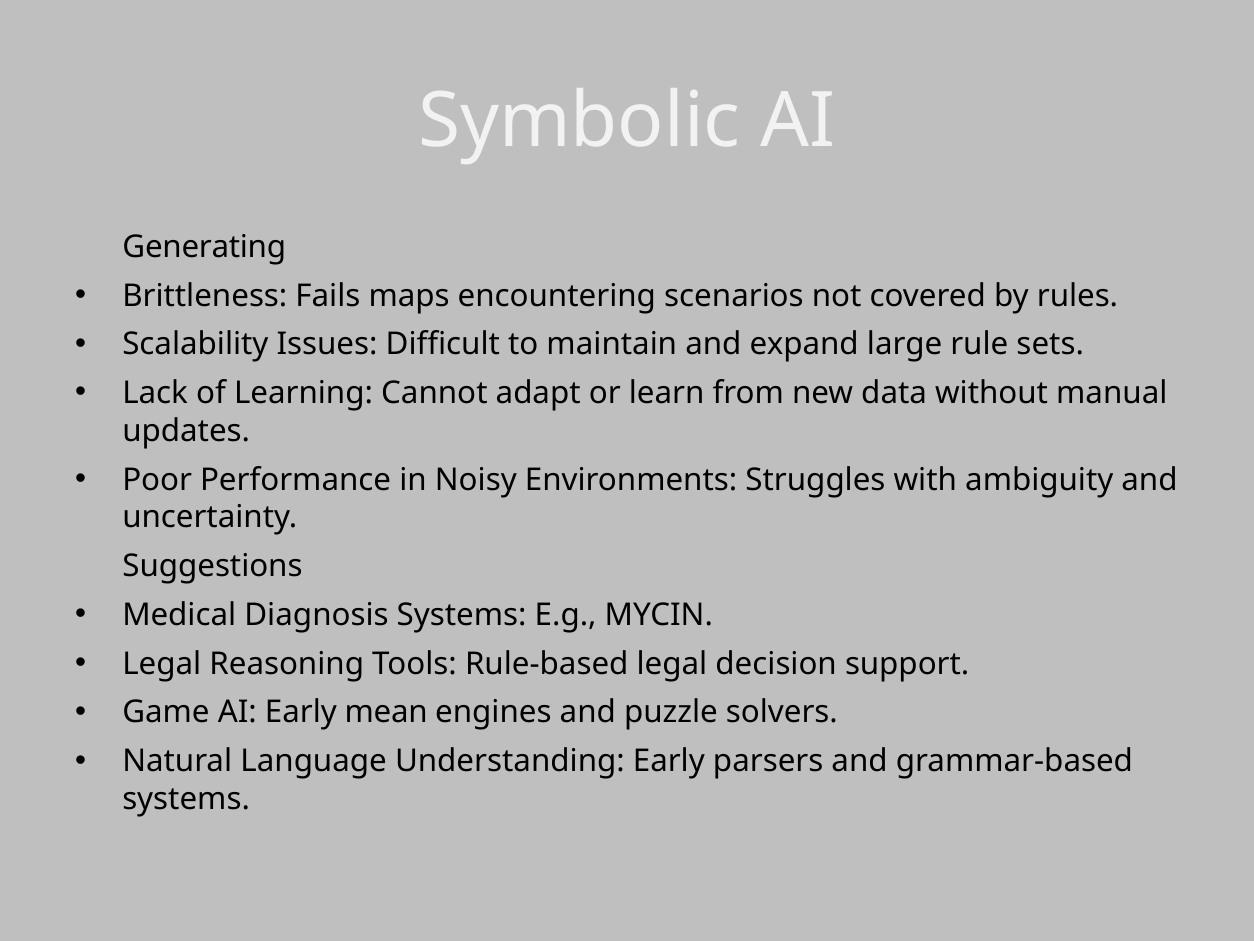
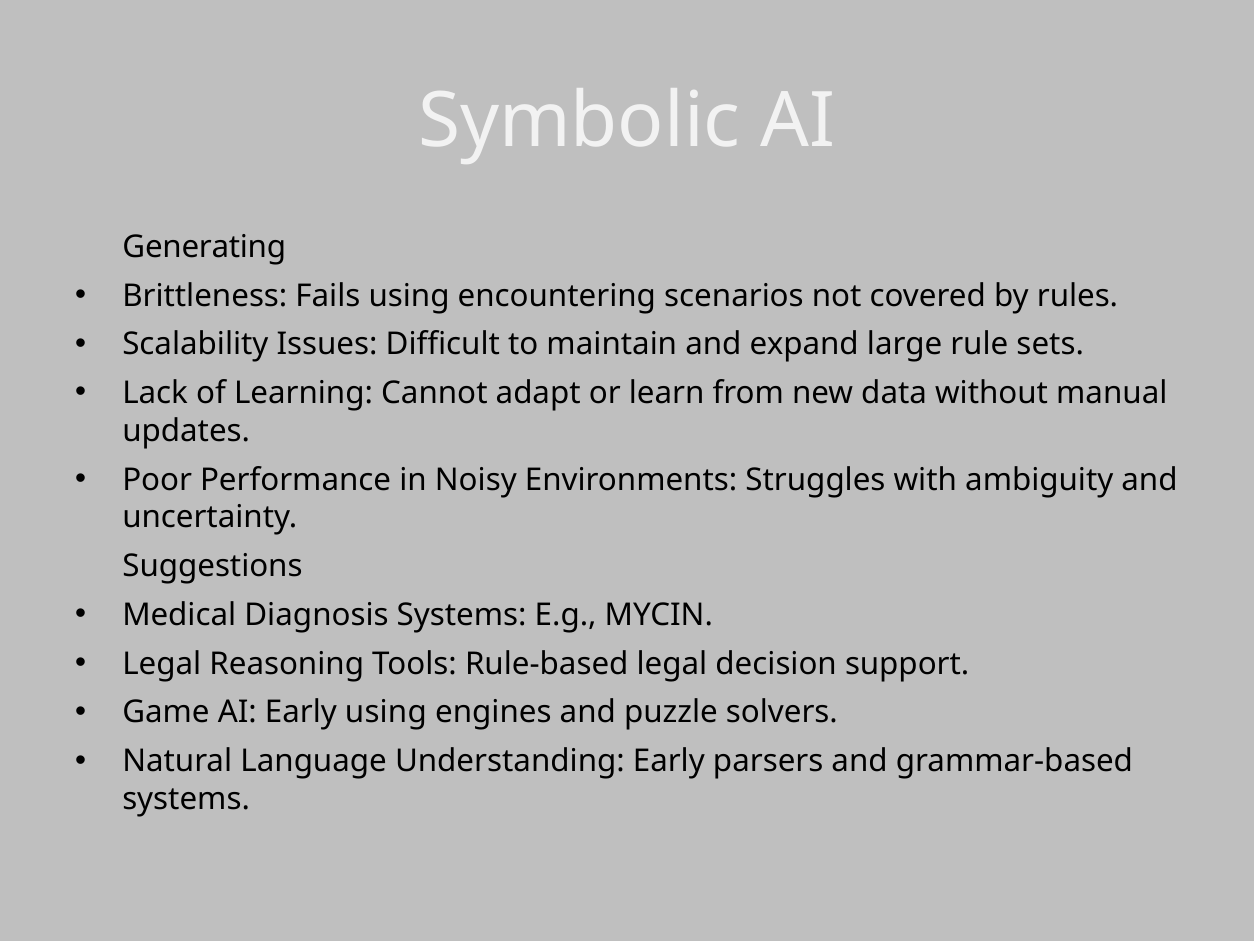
Fails maps: maps -> using (409, 296)
Early mean: mean -> using (386, 712)
